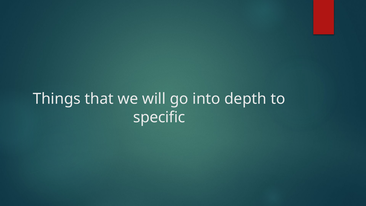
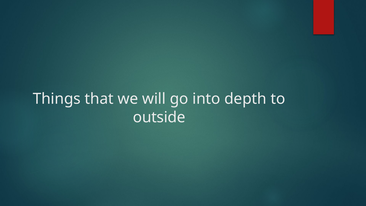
specific: specific -> outside (159, 117)
